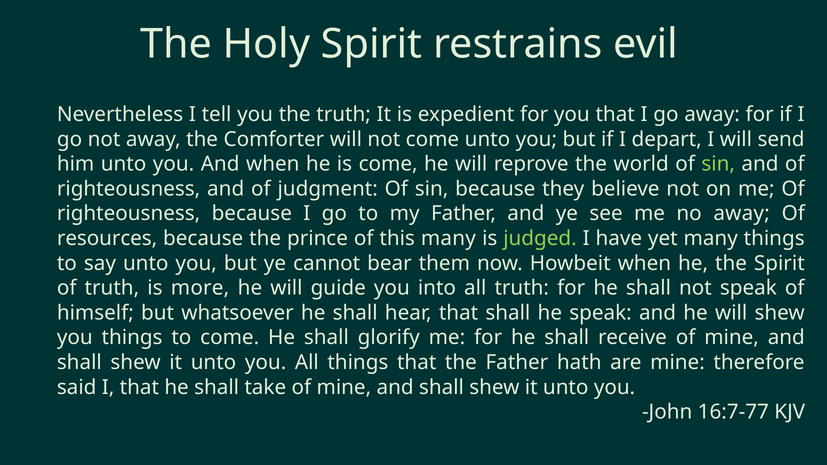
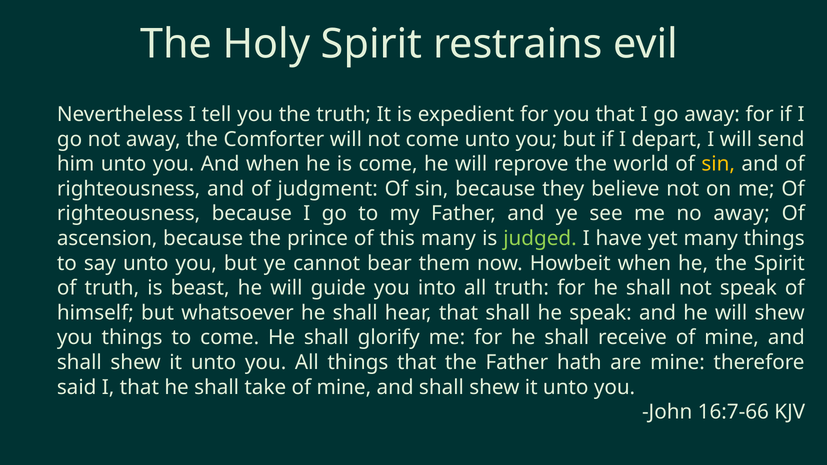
sin colour: light green -> yellow (718, 164)
resources: resources -> ascension (107, 239)
more: more -> beast (200, 288)
16:7-77: 16:7-77 -> 16:7-66 (733, 412)
